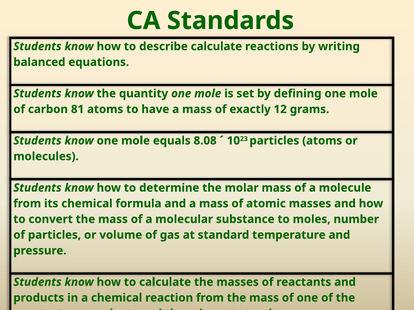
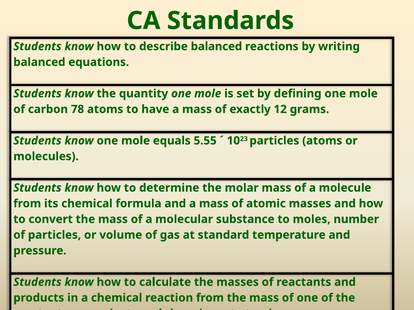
describe calculate: calculate -> balanced (216, 47)
81: 81 -> 78 (78, 109)
8.08: 8.08 -> 5.55 (205, 141)
